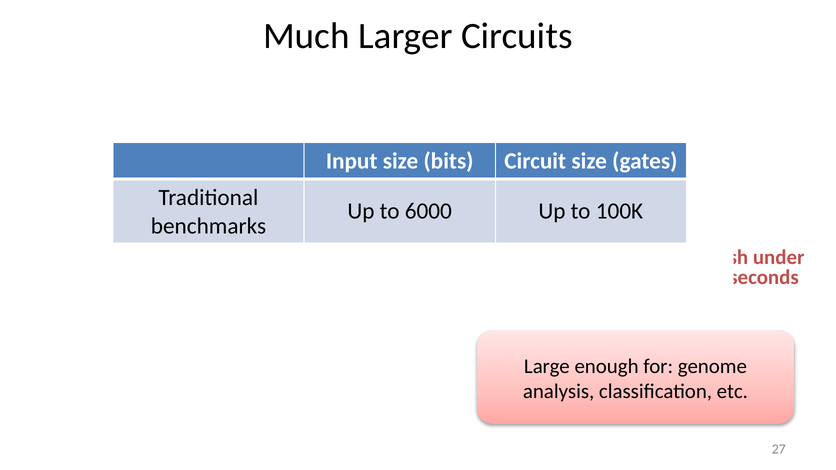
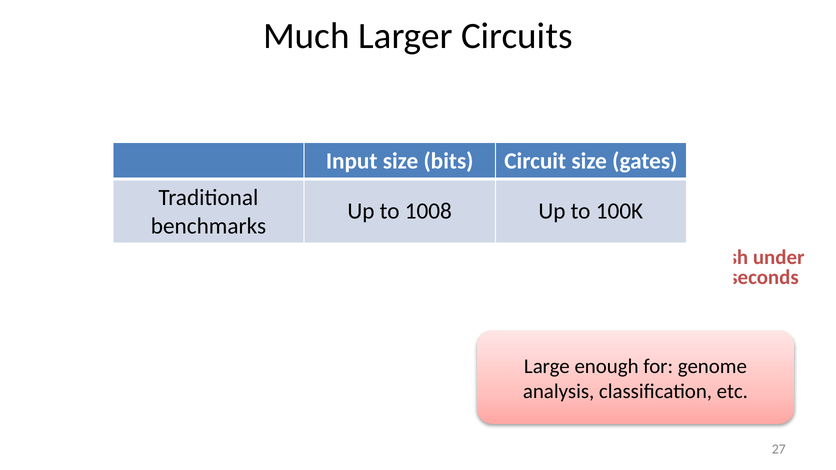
6000: 6000 -> 1008 (428, 211)
